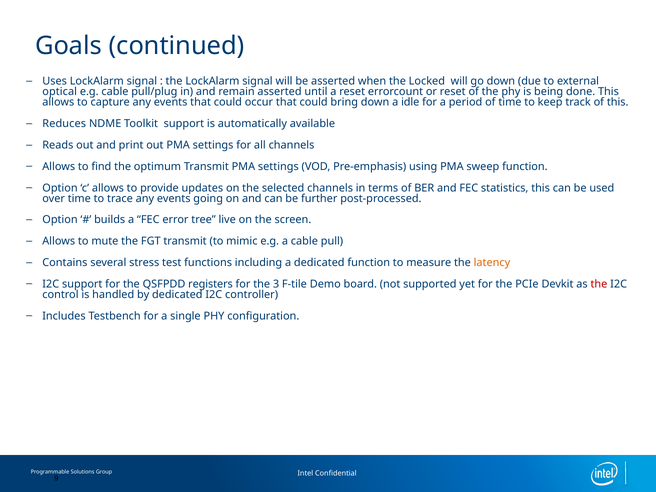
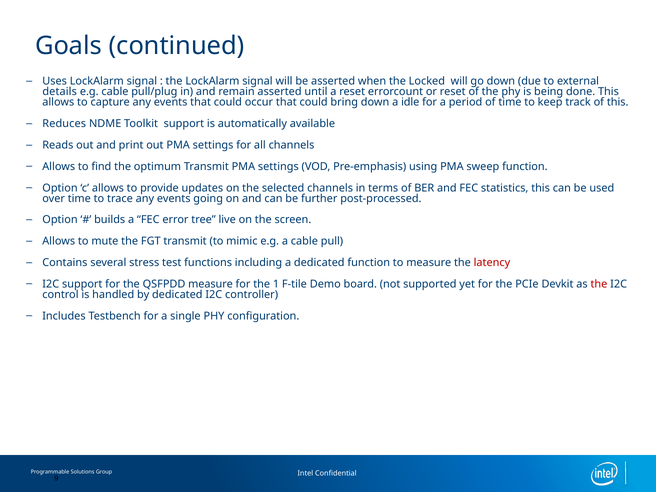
optical: optical -> details (60, 92)
latency colour: orange -> red (492, 263)
QSFPDD registers: registers -> measure (211, 284)
3: 3 -> 1 (276, 284)
